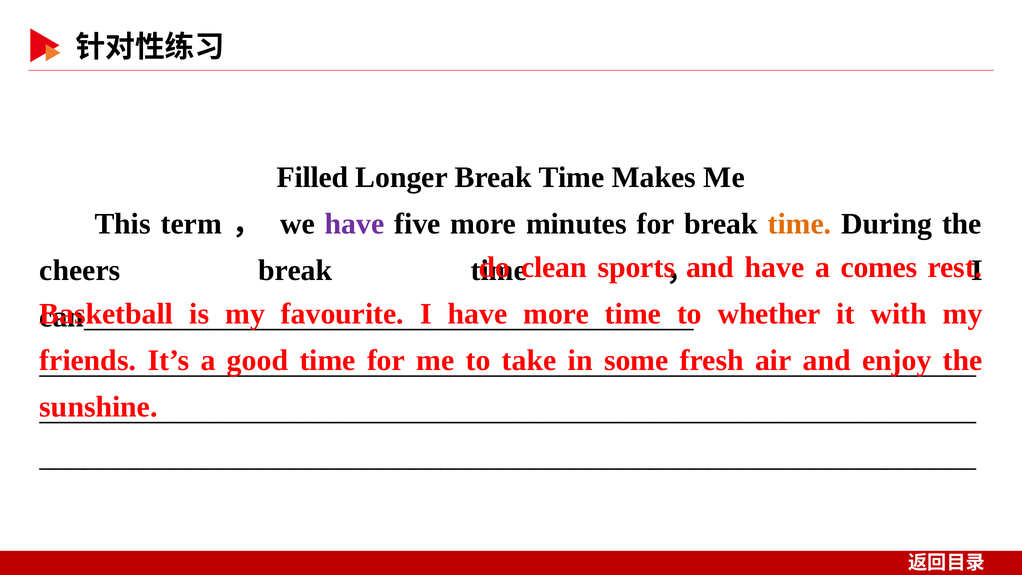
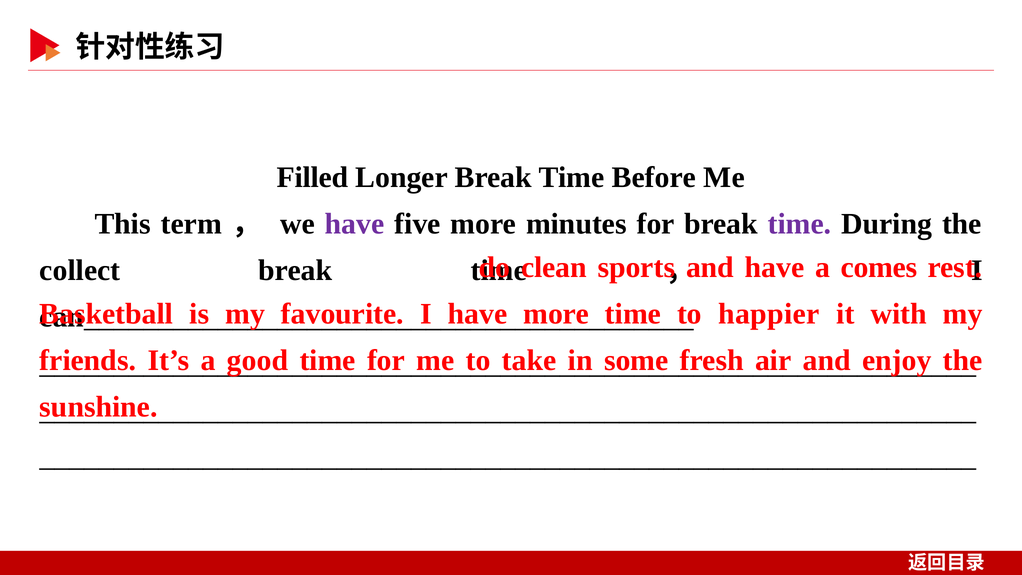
Makes: Makes -> Before (654, 177)
time colour: orange -> purple (800, 224)
cheers: cheers -> collect (80, 270)
whether: whether -> happier (769, 314)
